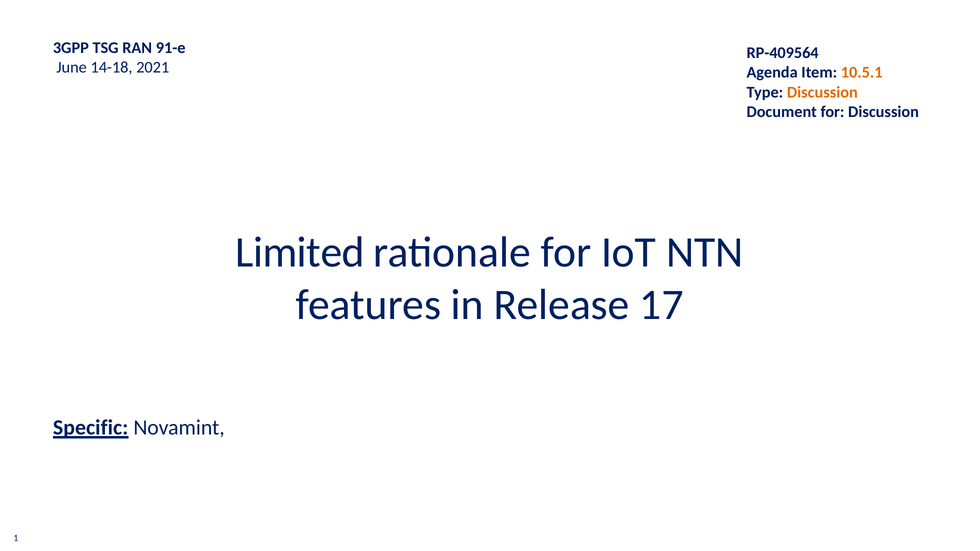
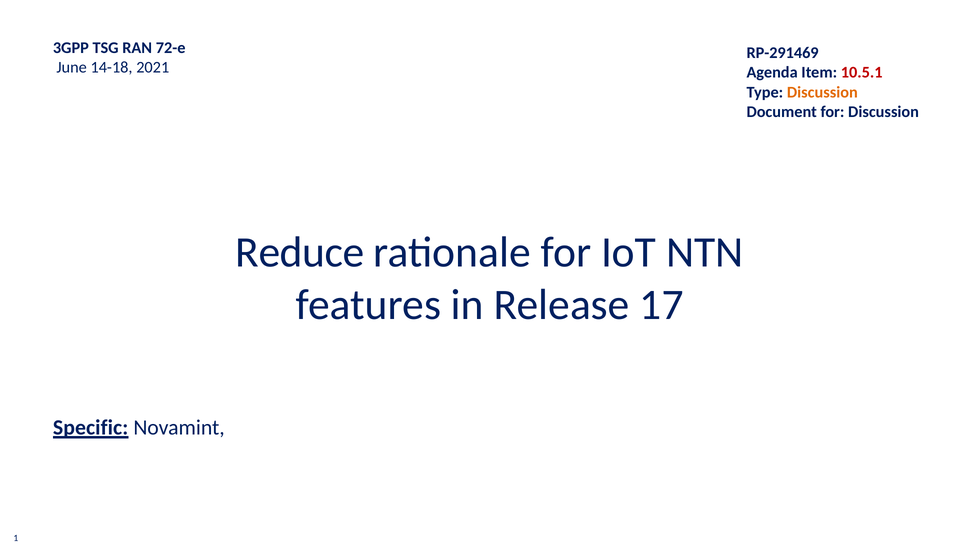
91-e: 91-e -> 72-e (171, 48)
RP-409564: RP-409564 -> RP-291469 (783, 53)
10.5.1 colour: orange -> red (862, 73)
Limited: Limited -> Reduce (300, 253)
